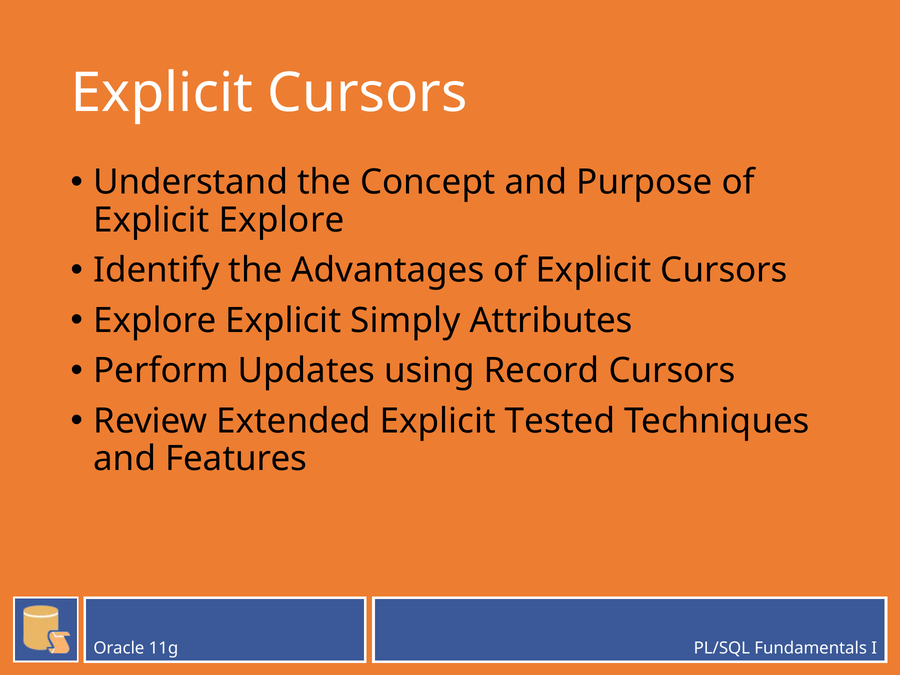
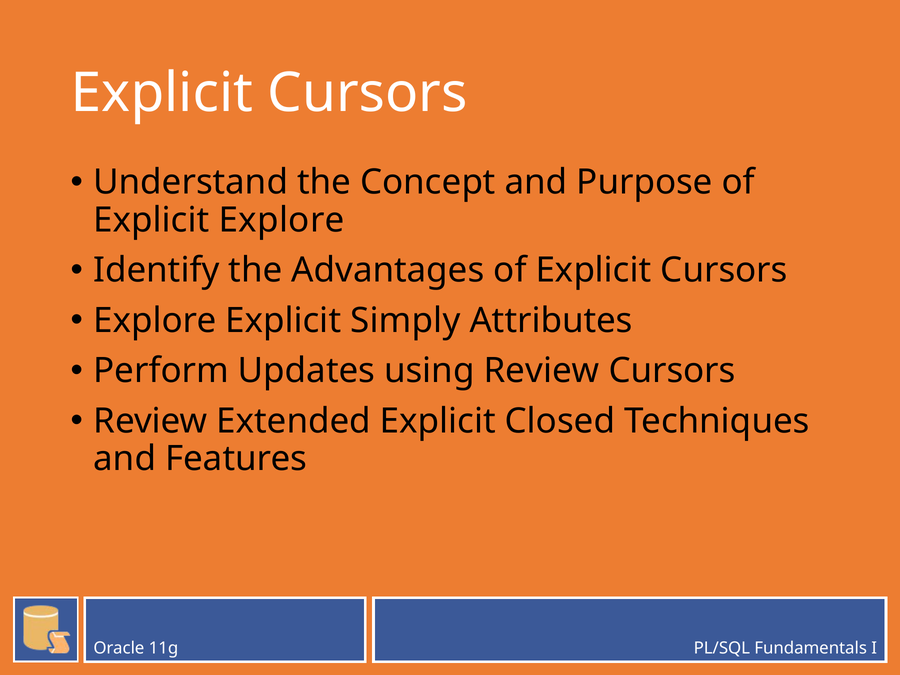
using Record: Record -> Review (542, 371)
Tested: Tested -> Closed (560, 421)
